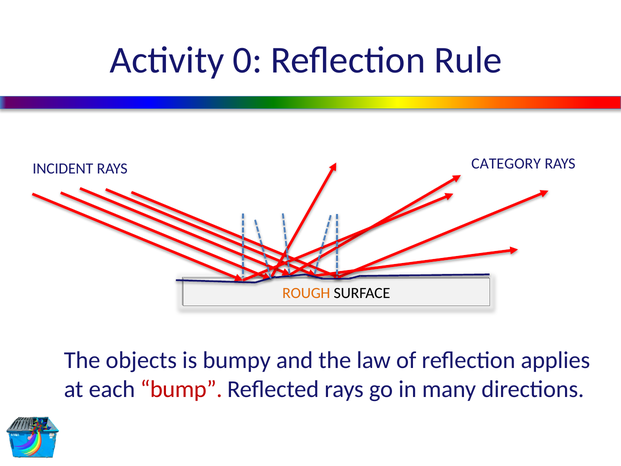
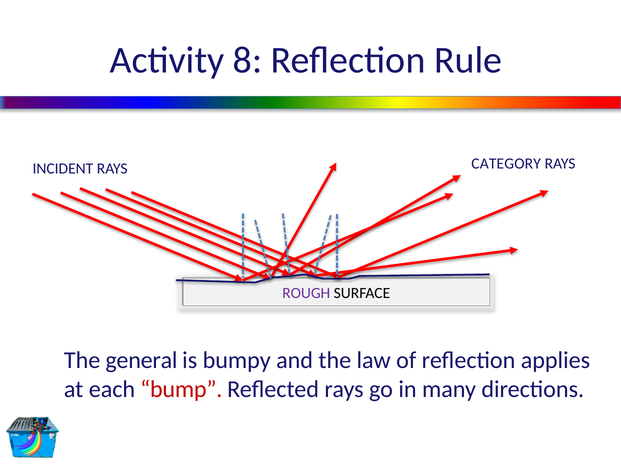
0: 0 -> 8 (248, 60)
ROUGH colour: orange -> purple (306, 293)
objects: objects -> general (141, 360)
